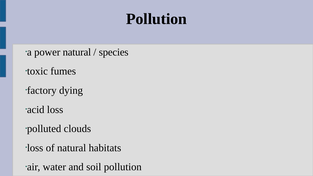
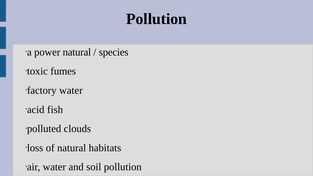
factory dying: dying -> water (71, 90)
acid loss: loss -> fish (55, 110)
